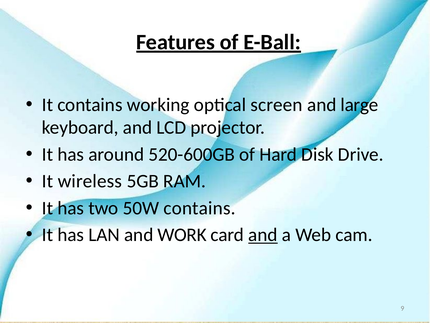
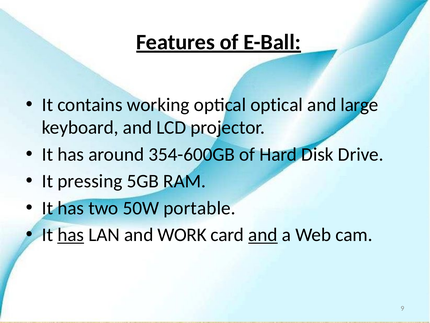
optical screen: screen -> optical (277, 105)
520-600GB: 520-600GB -> 354-600GB (192, 154)
wireless: wireless -> pressing (90, 181)
50W contains: contains -> portable (200, 208)
has underline: none -> present (71, 235)
